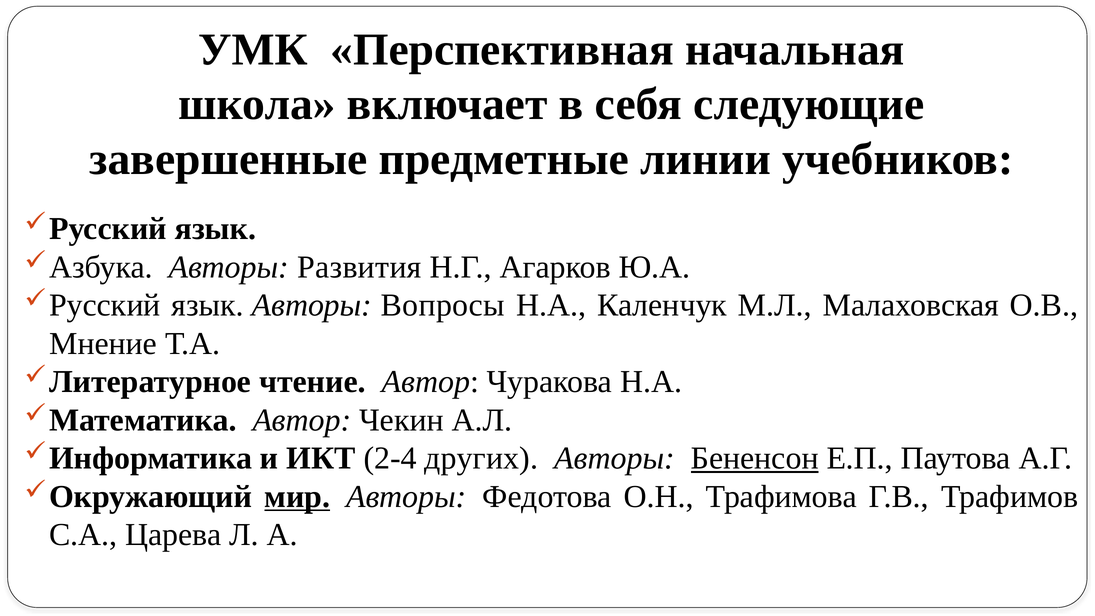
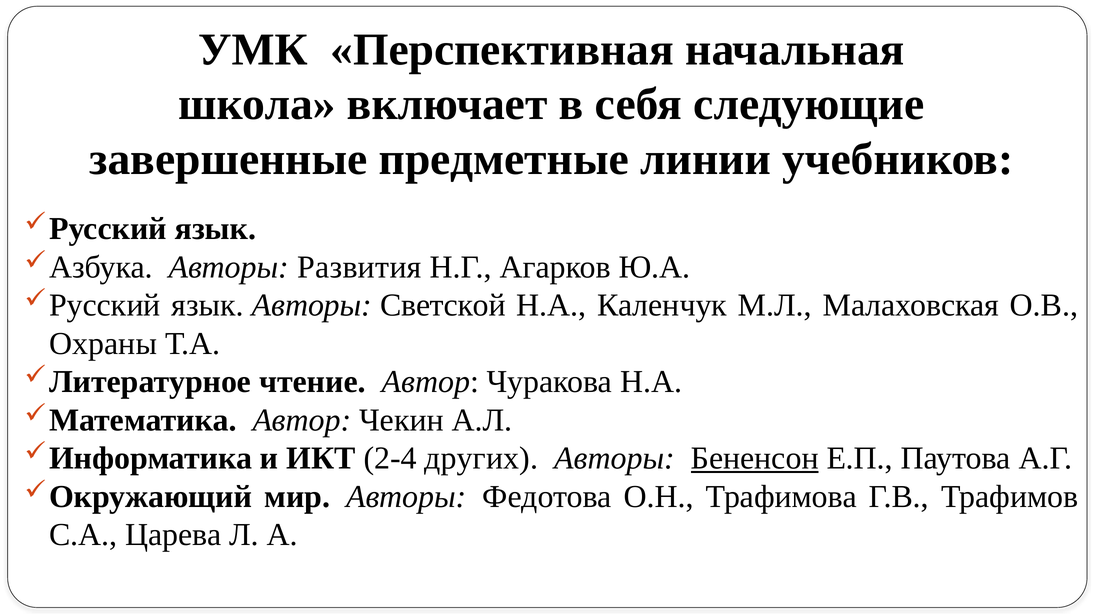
Вопросы: Вопросы -> Светской (443, 305)
Мнение: Мнение -> Охраны (103, 343)
мир underline: present -> none (297, 496)
